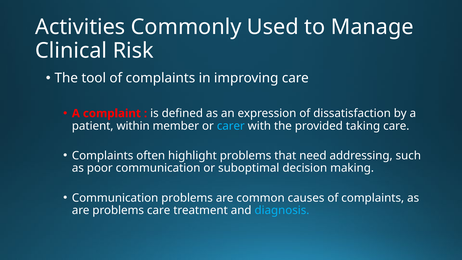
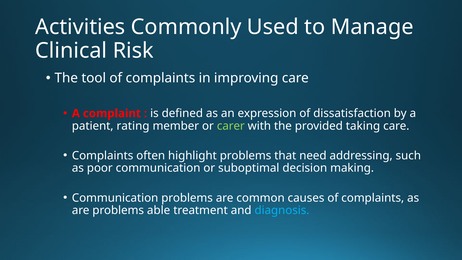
within: within -> rating (133, 126)
carer colour: light blue -> light green (231, 126)
problems care: care -> able (159, 210)
